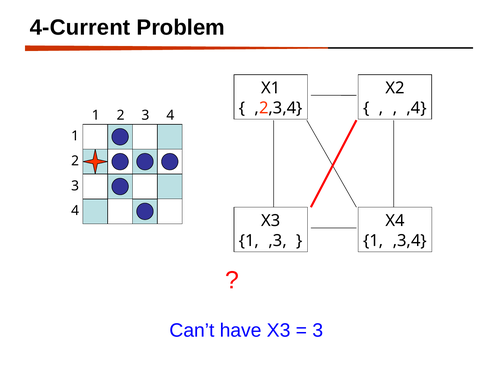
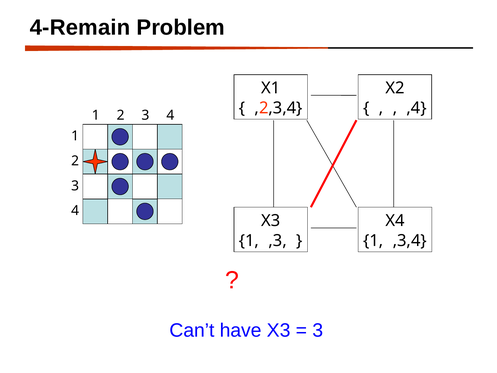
4-Current: 4-Current -> 4-Remain (80, 28)
